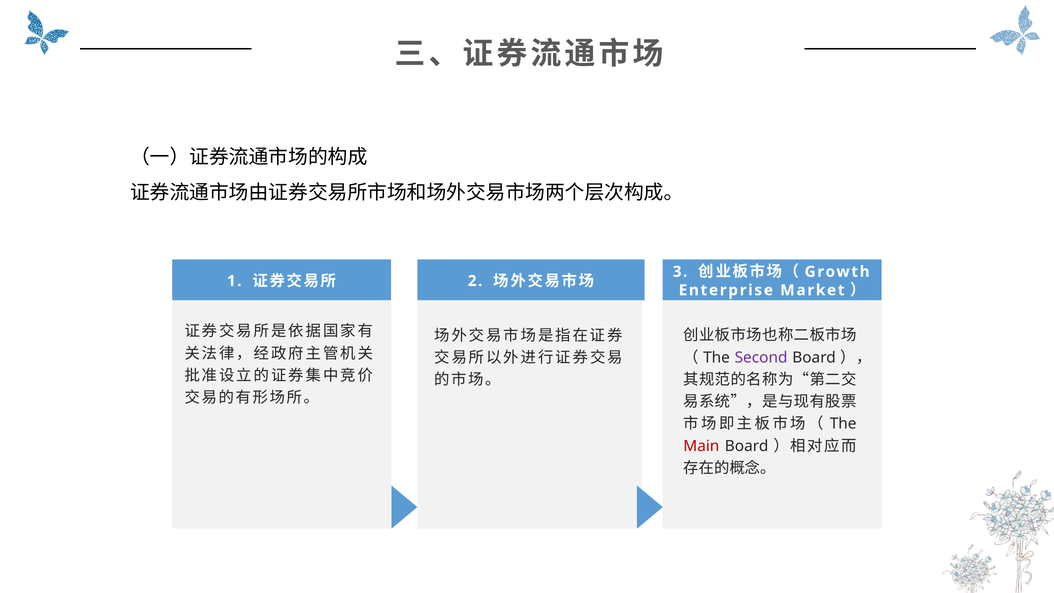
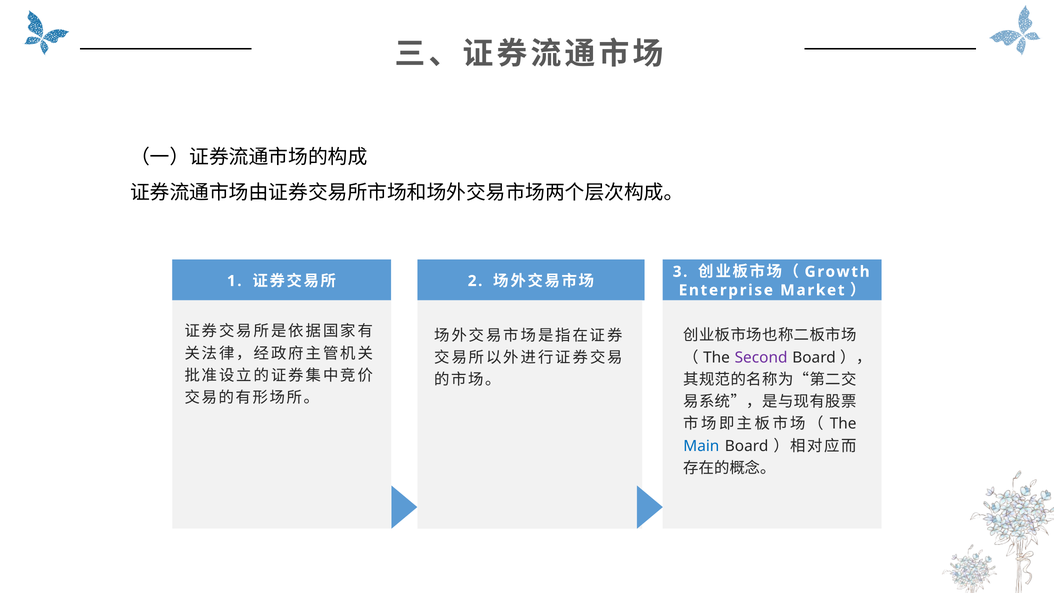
Main colour: red -> blue (701, 446)
